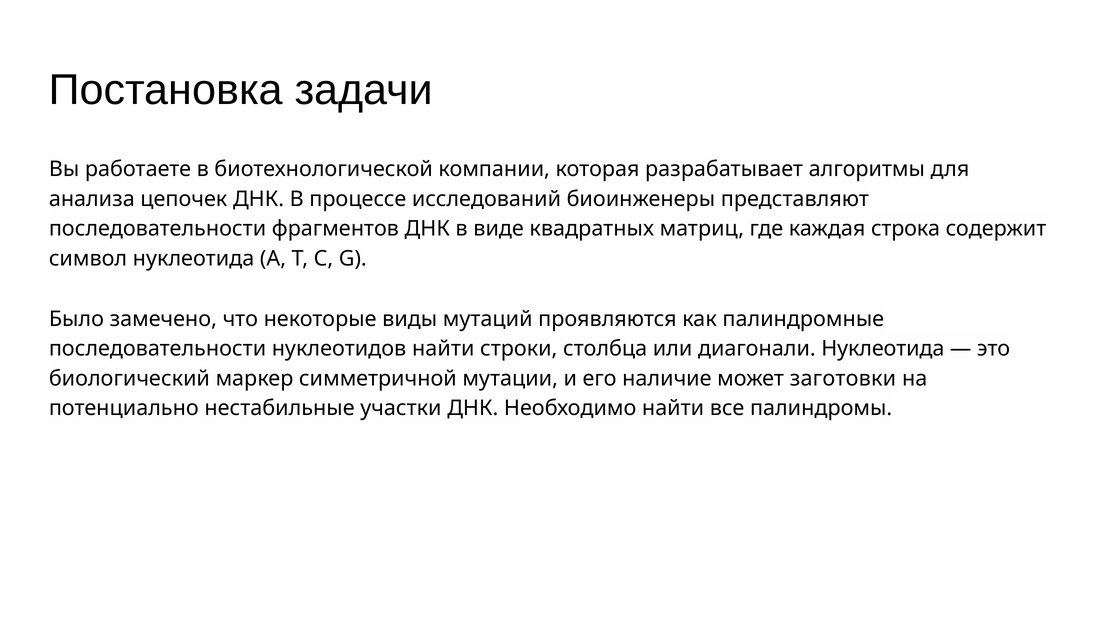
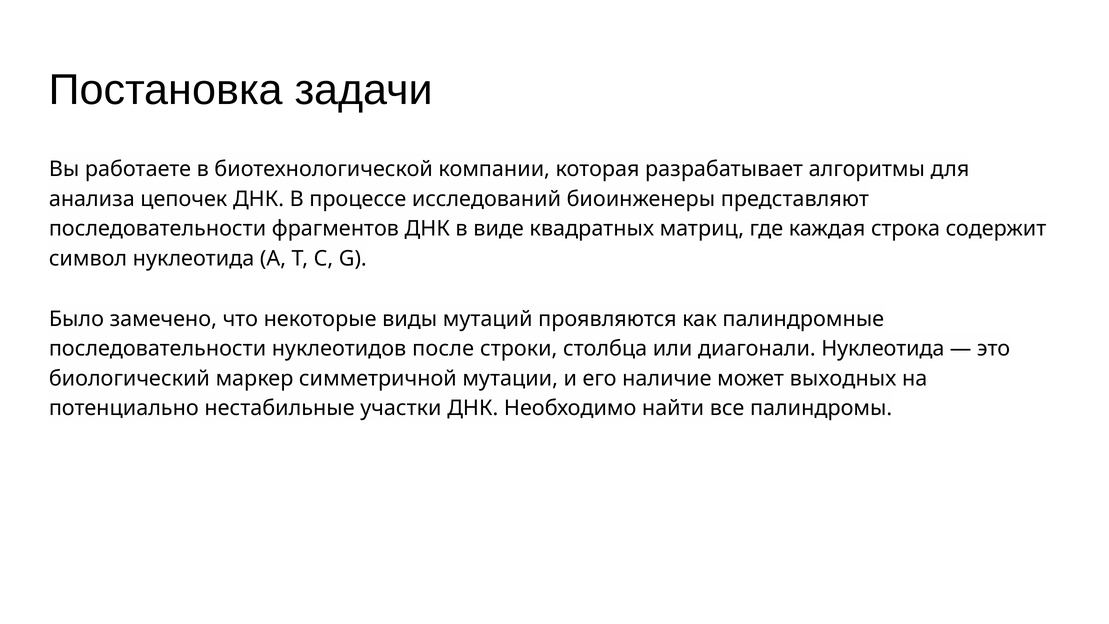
нуклеотидов найти: найти -> после (443, 349)
заготовки: заготовки -> выходных (843, 378)
